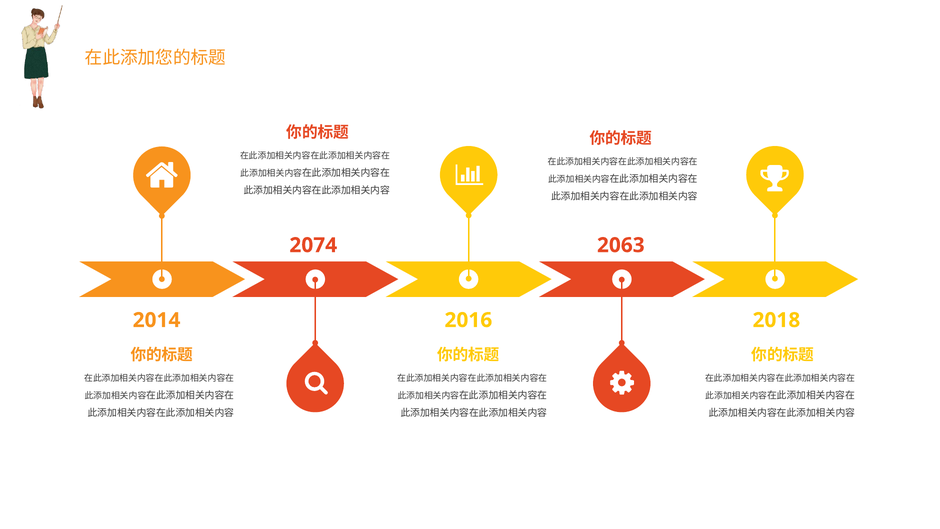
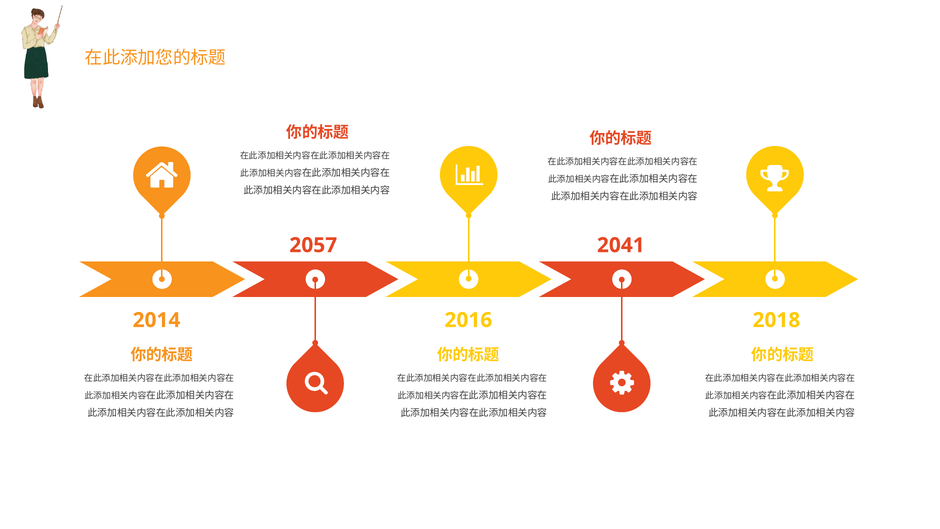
2074: 2074 -> 2057 (313, 245)
2063: 2063 -> 2041 (621, 245)
